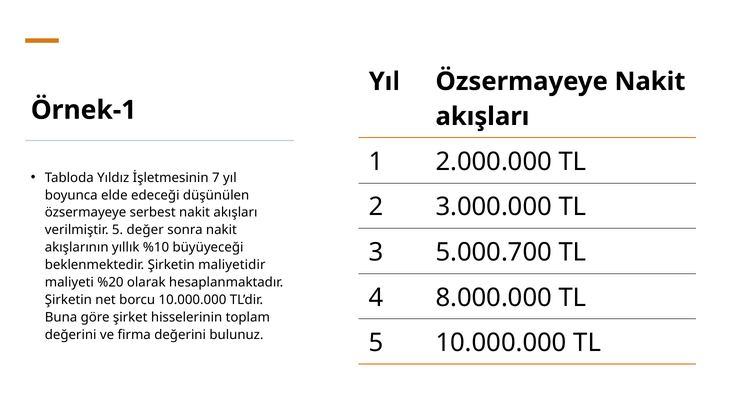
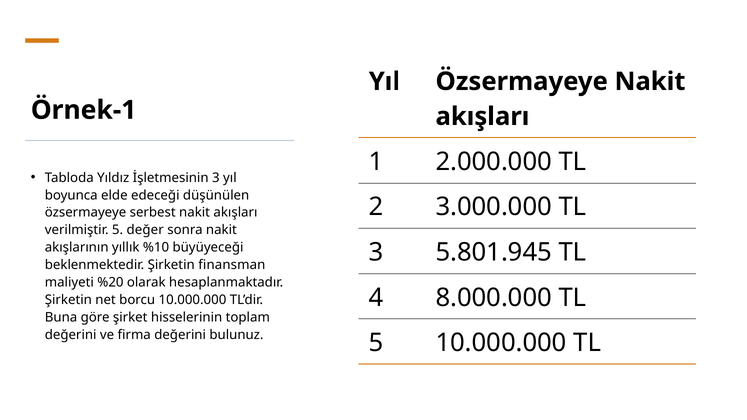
İşletmesinin 7: 7 -> 3 (216, 178)
5.000.700: 5.000.700 -> 5.801.945 (494, 252)
maliyetidir: maliyetidir -> finansman (232, 265)
